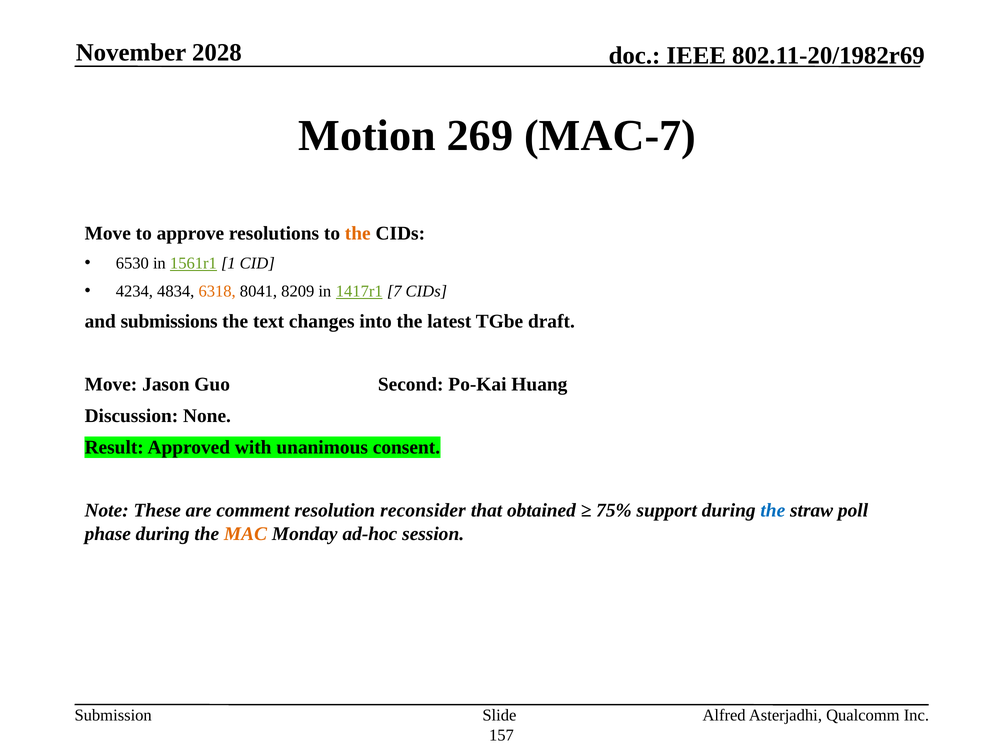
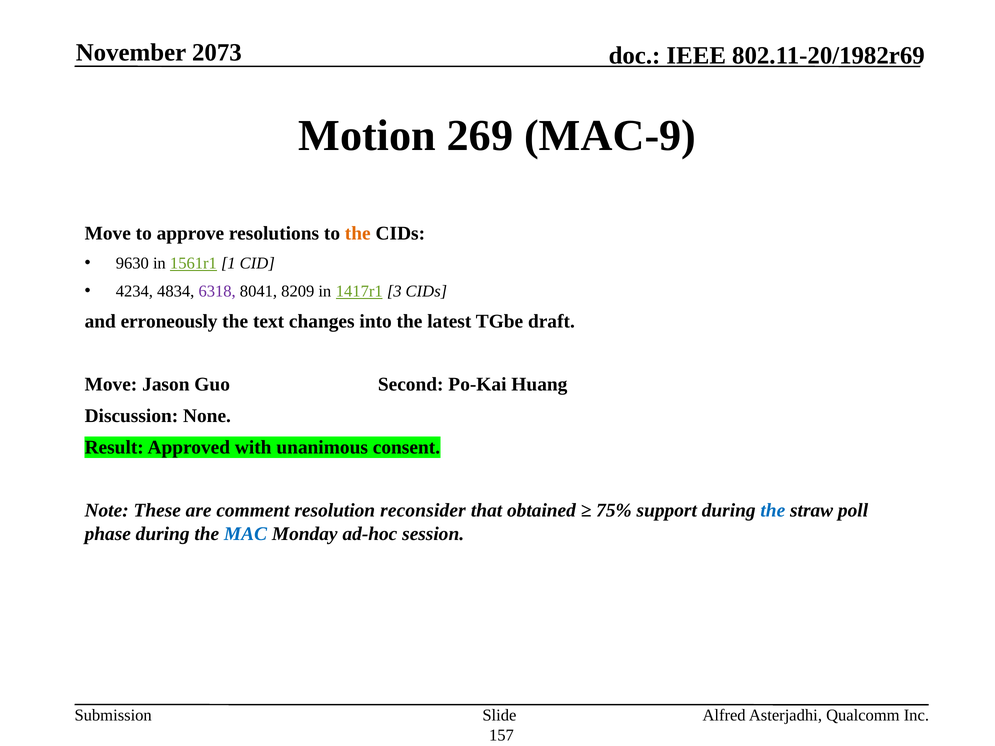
2028: 2028 -> 2073 (217, 53)
MAC-7: MAC-7 -> MAC-9 (610, 136)
6530: 6530 -> 9630 (132, 263)
6318 colour: orange -> purple (217, 291)
7: 7 -> 3 (394, 291)
submissions: submissions -> erroneously (169, 321)
MAC colour: orange -> blue (245, 534)
